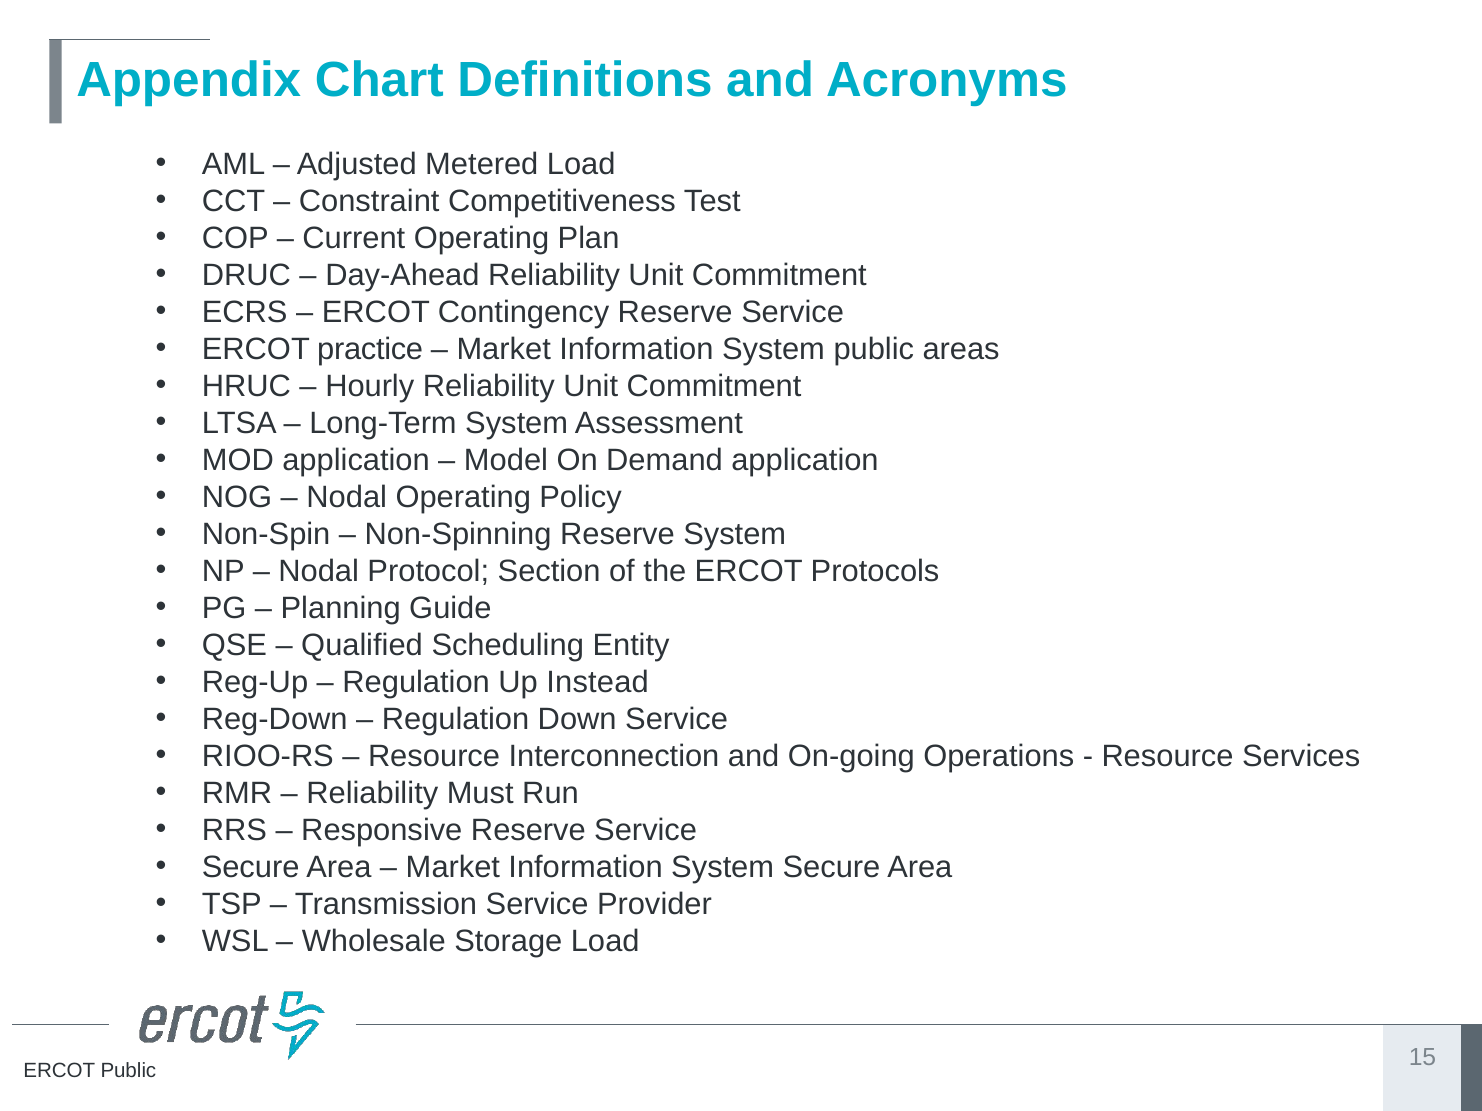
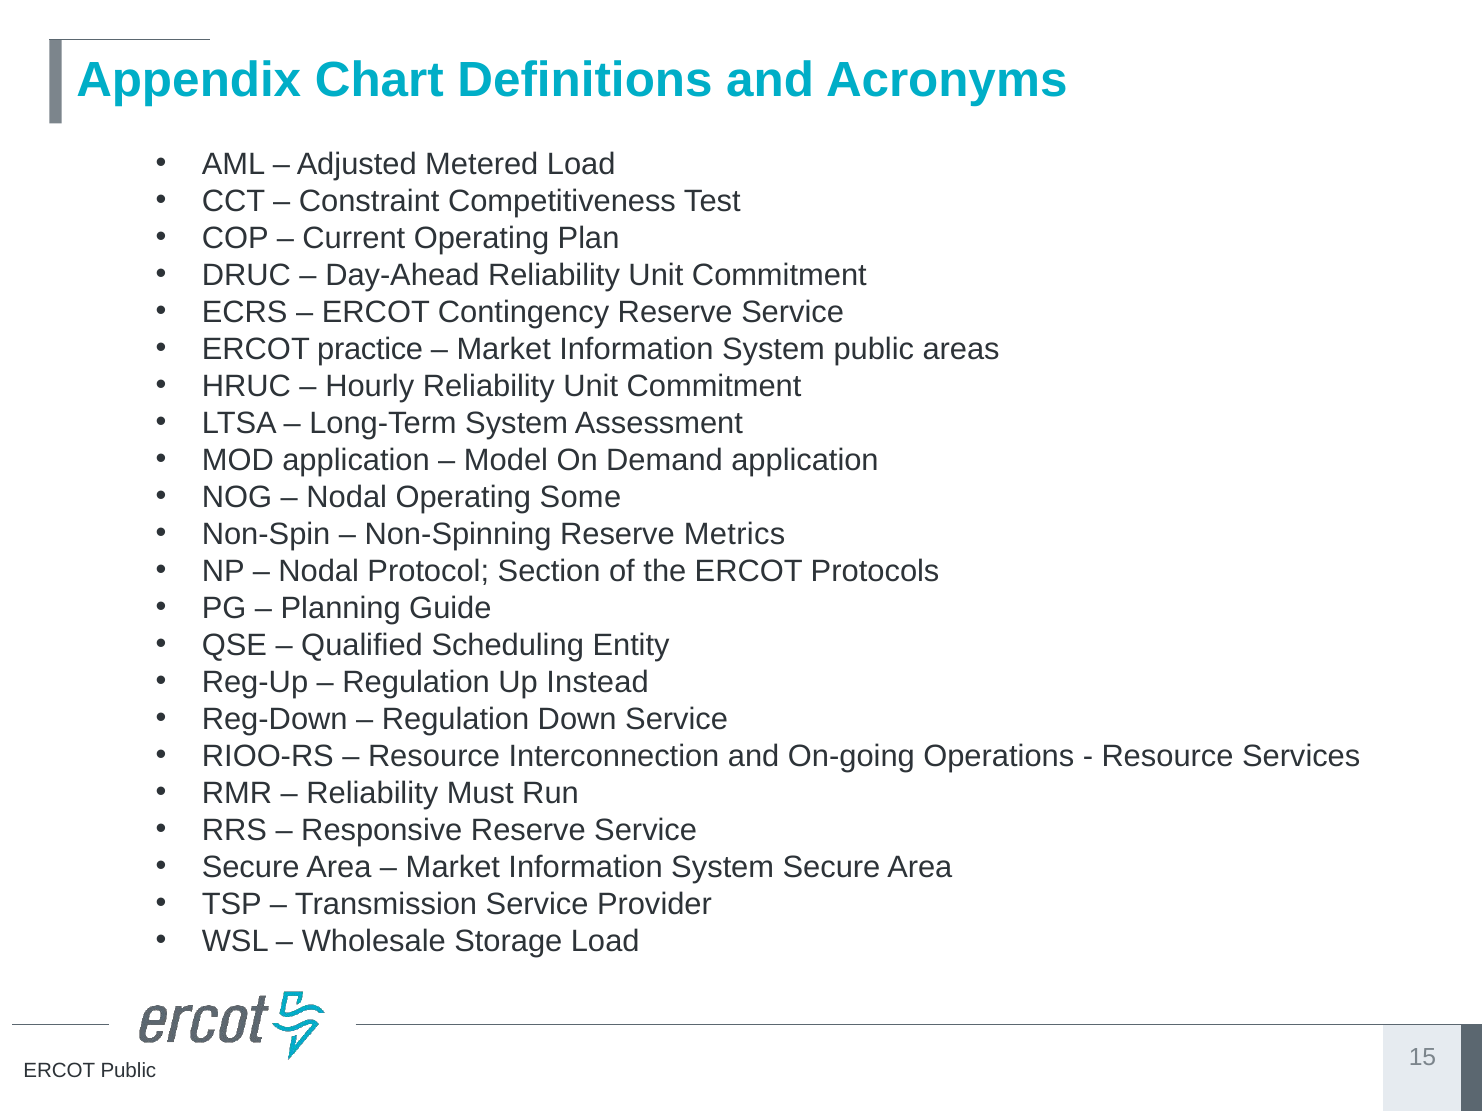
Policy: Policy -> Some (580, 497)
Reserve System: System -> Metrics (735, 534)
